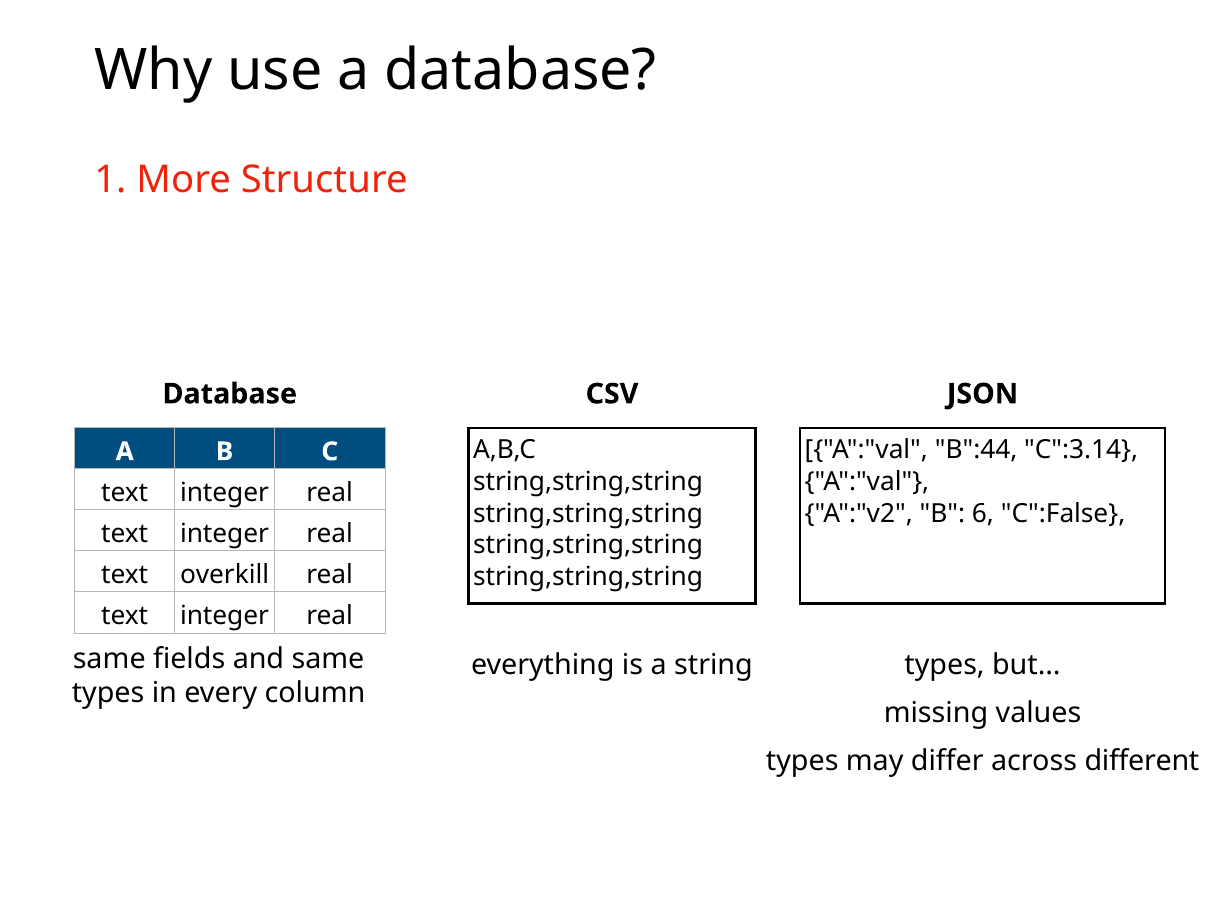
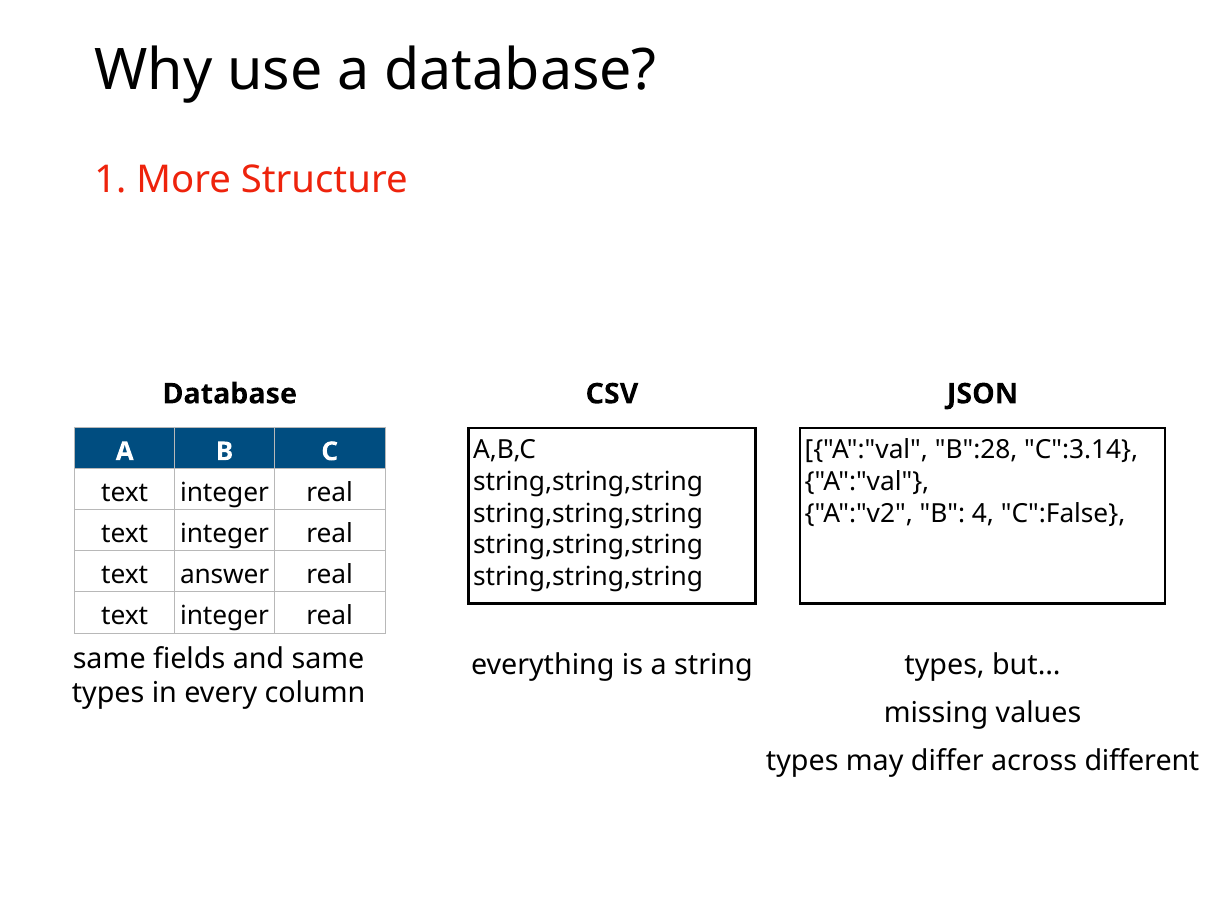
B":44: B":44 -> B":28 (976, 450)
6: 6 -> 4 (983, 513)
overkill: overkill -> answer (225, 575)
